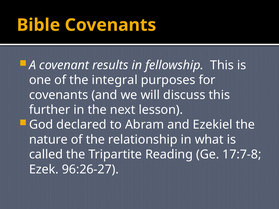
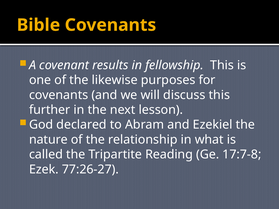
integral: integral -> likewise (115, 80)
96:26-27: 96:26-27 -> 77:26-27 (90, 170)
